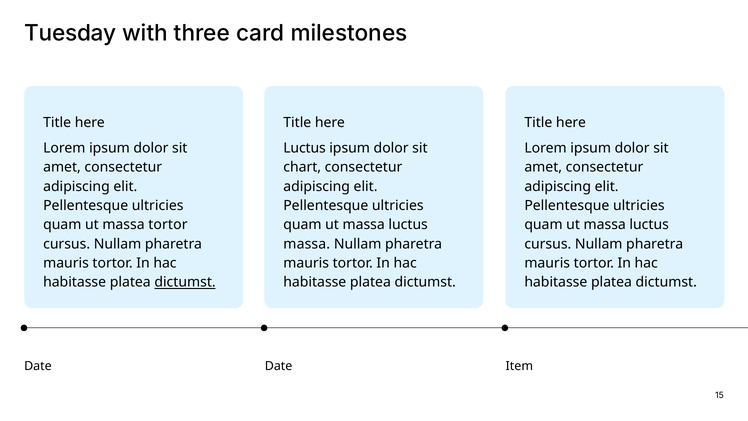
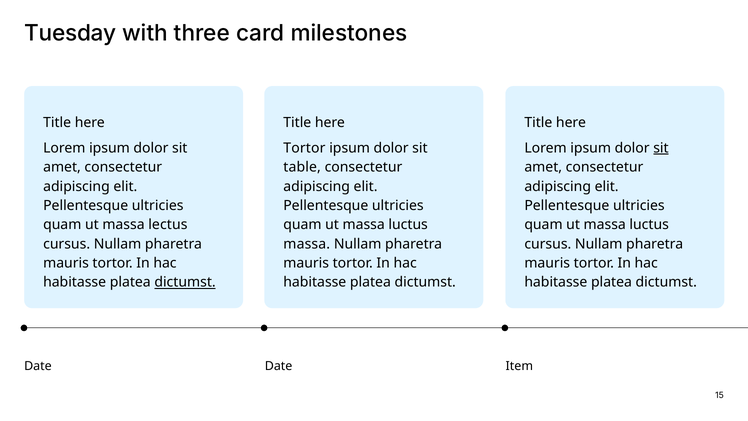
Luctus: Luctus -> Tortor (304, 148)
sit underline: none -> present (661, 148)
chart: chart -> table (302, 167)
massa tortor: tortor -> lectus (168, 225)
